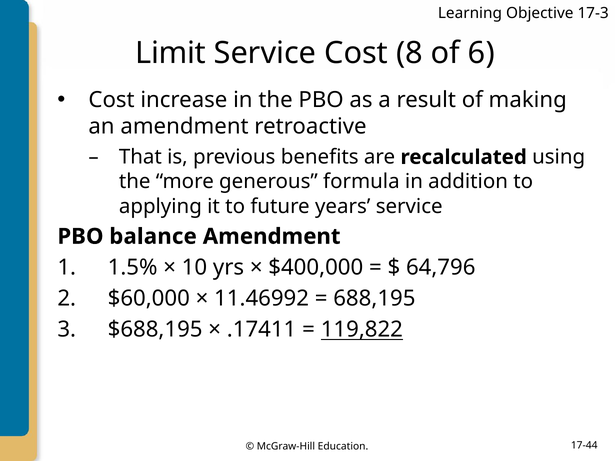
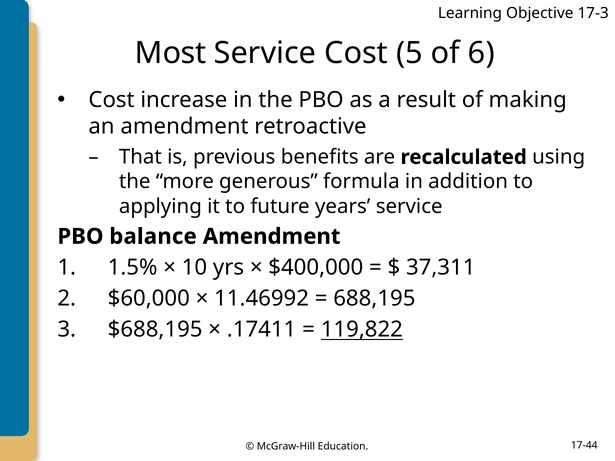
Limit: Limit -> Most (171, 53)
8: 8 -> 5 (409, 53)
64,796: 64,796 -> 37,311 (441, 268)
